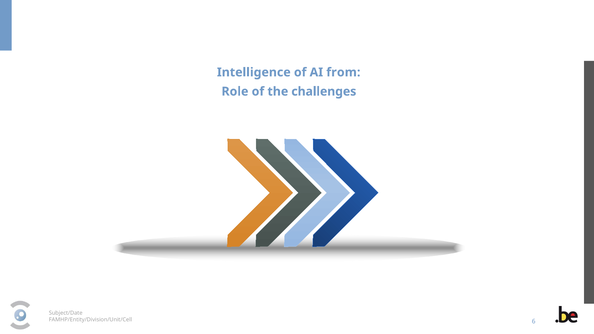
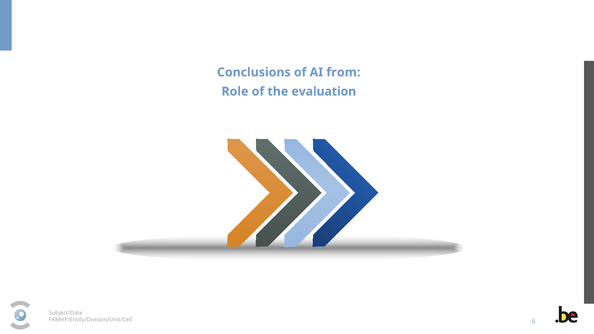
Intelligence: Intelligence -> Conclusions (254, 72)
challenges: challenges -> evaluation (324, 92)
